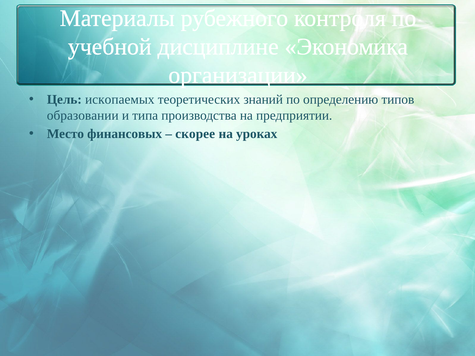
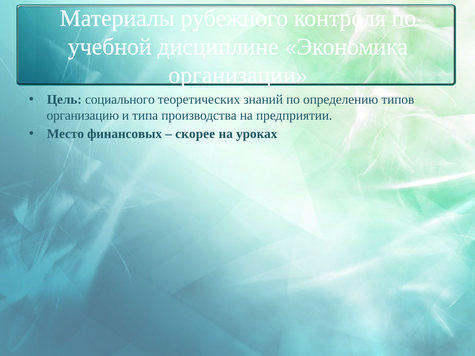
ископаемых: ископаемых -> социального (120, 100)
образовании: образовании -> организацию (83, 115)
